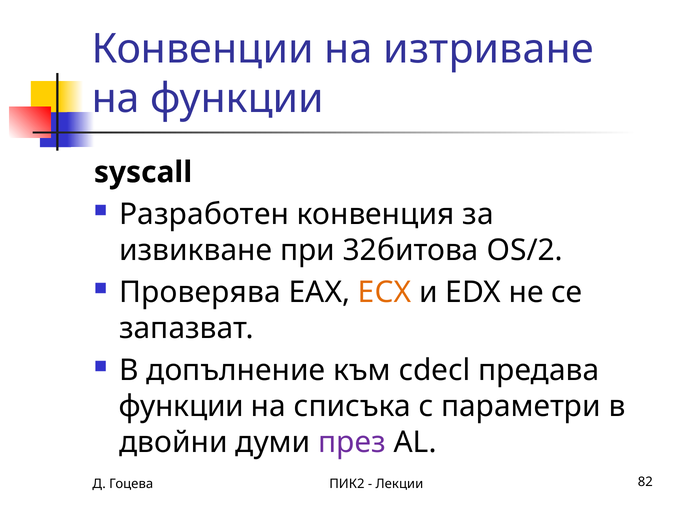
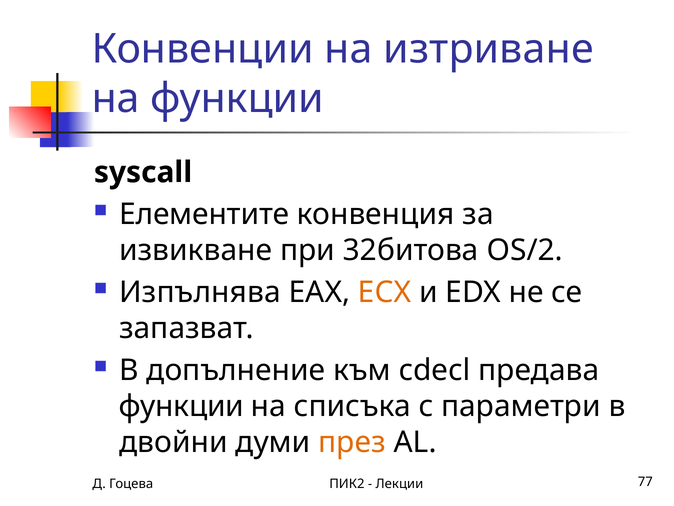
Разработен: Разработен -> Елементите (204, 214)
Проверява: Проверява -> Изпълнява (200, 292)
през colour: purple -> orange (352, 442)
82: 82 -> 77 (645, 481)
